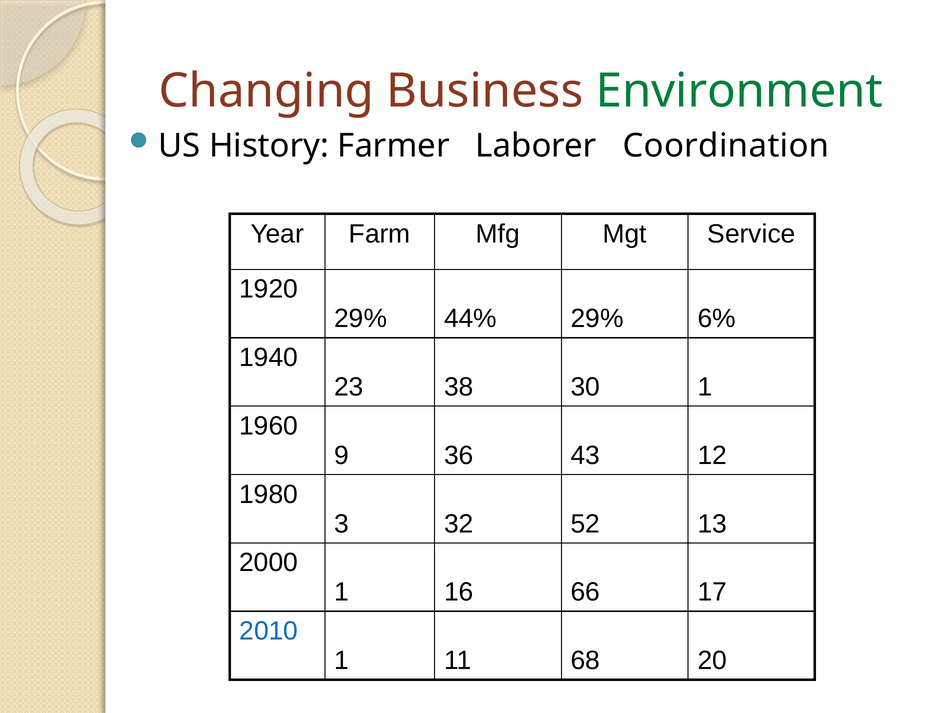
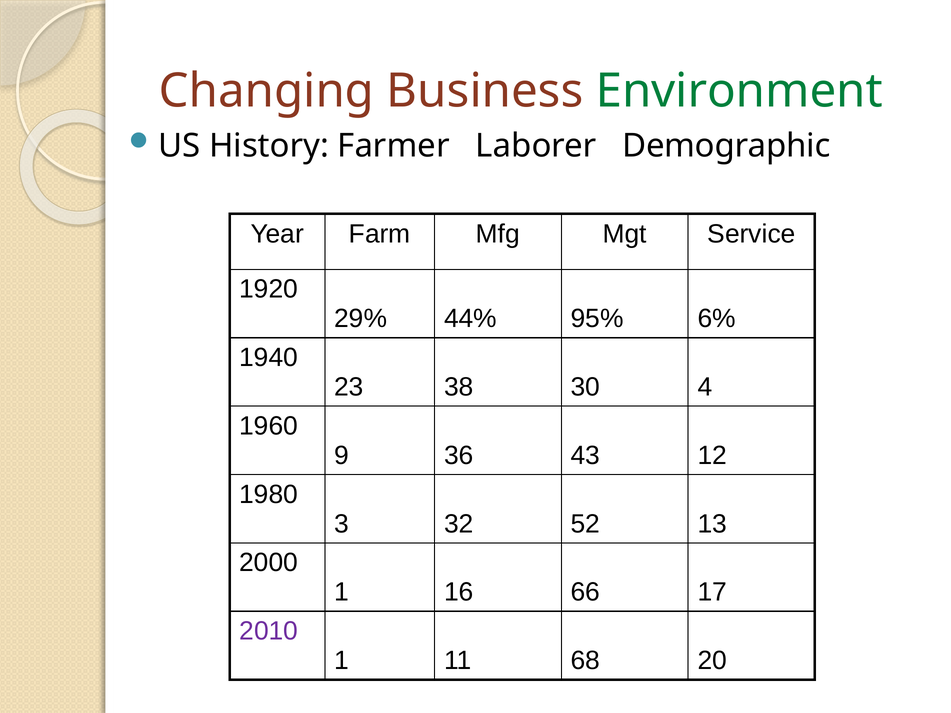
Coordination: Coordination -> Demographic (726, 146)
44% 29%: 29% -> 95% (597, 319)
30 1: 1 -> 4 (705, 387)
2010 colour: blue -> purple (269, 631)
